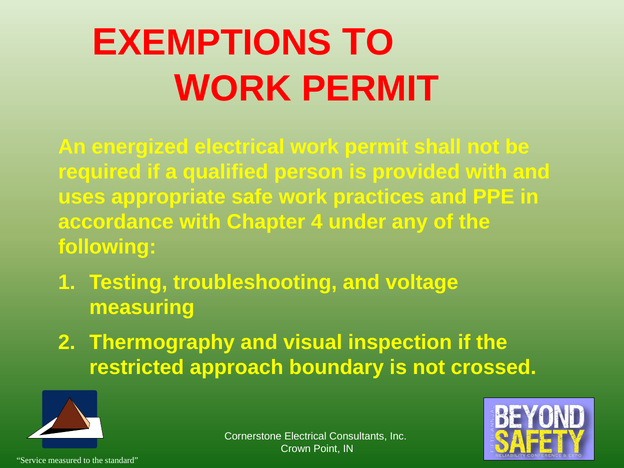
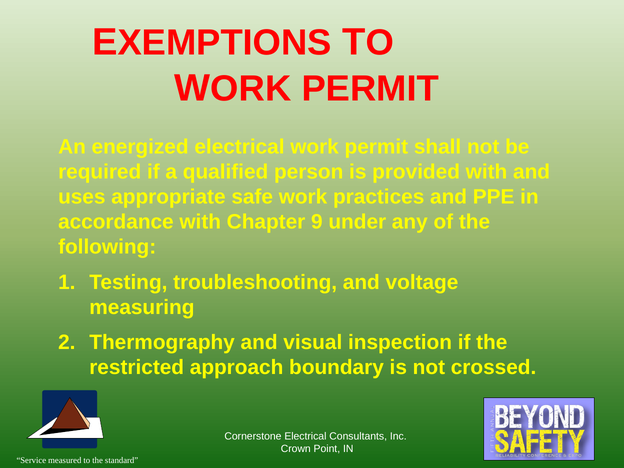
4: 4 -> 9 (317, 222)
